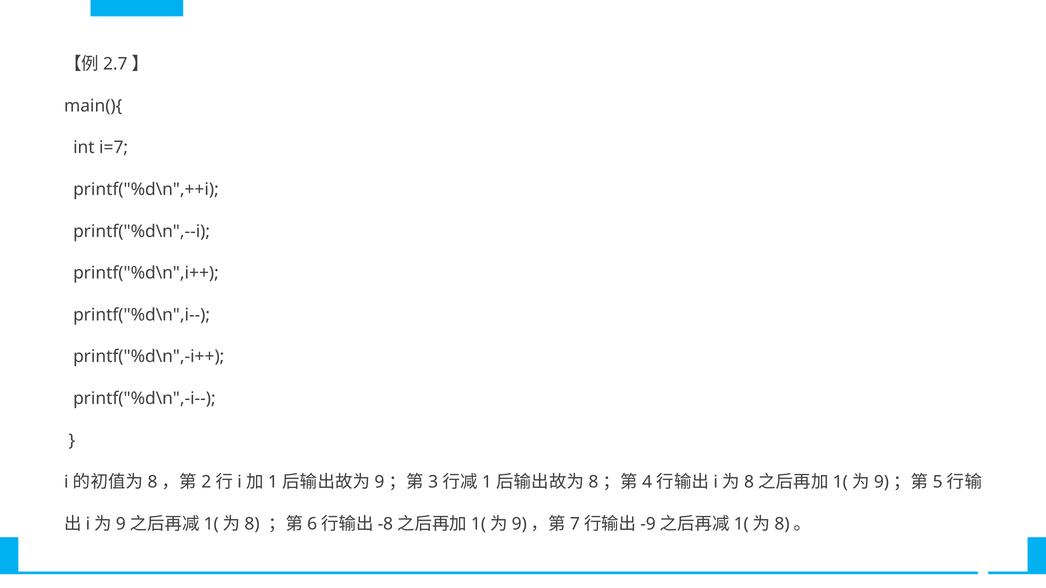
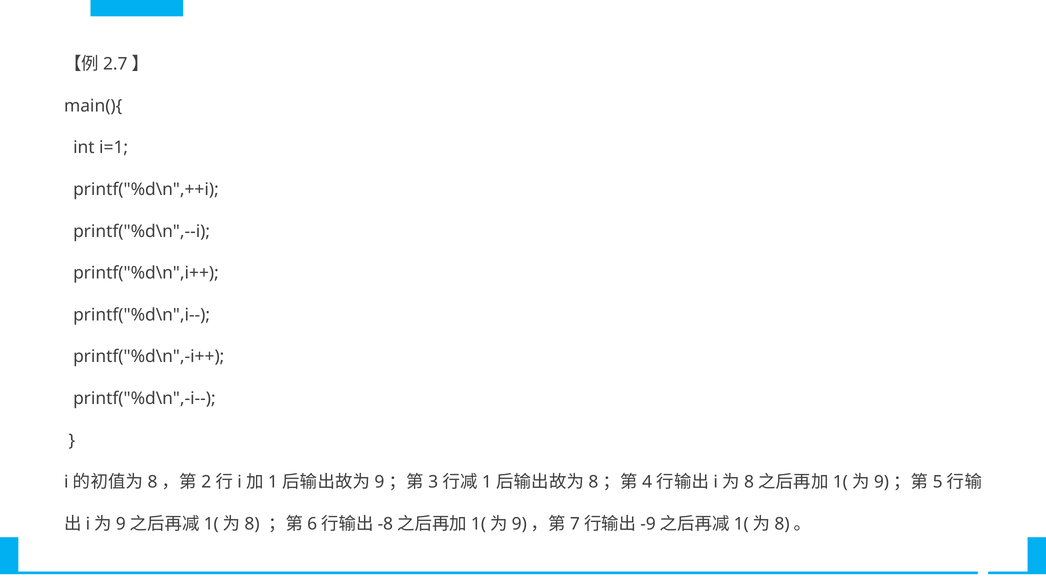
i=7: i=7 -> i=1 (114, 148)
